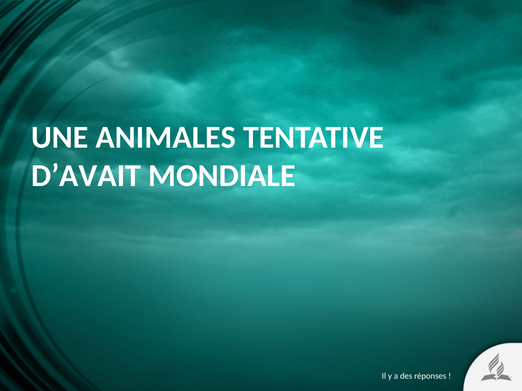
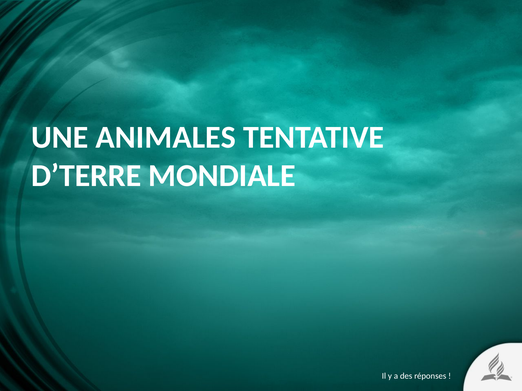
D’AVAIT: D’AVAIT -> D’TERRE (86, 176)
